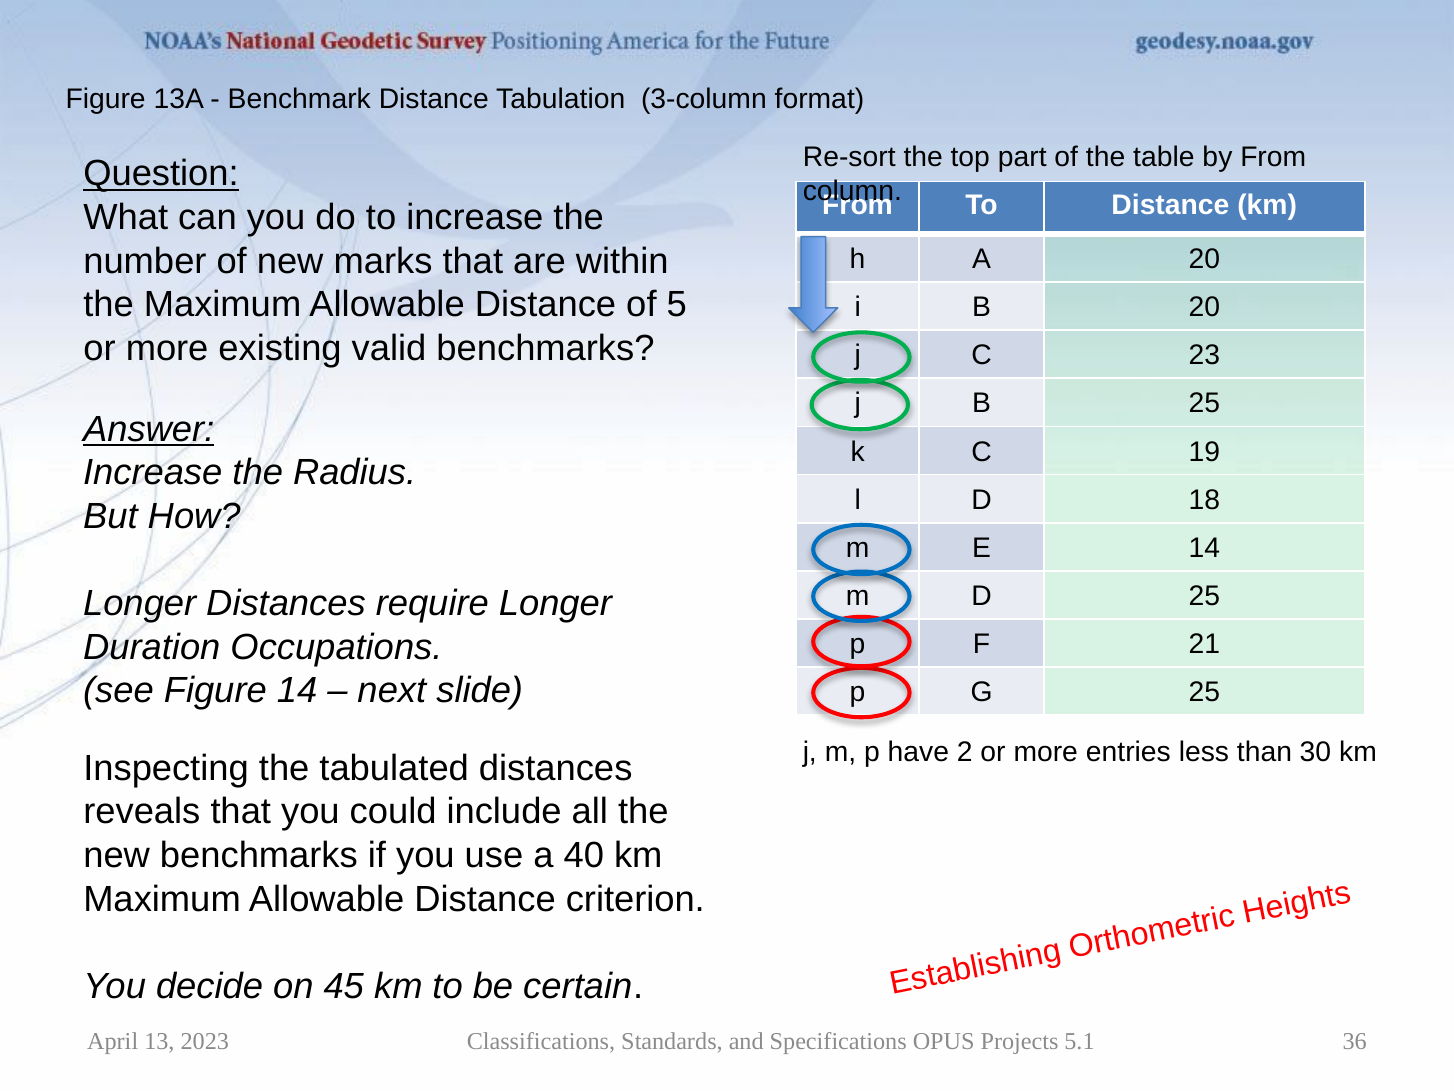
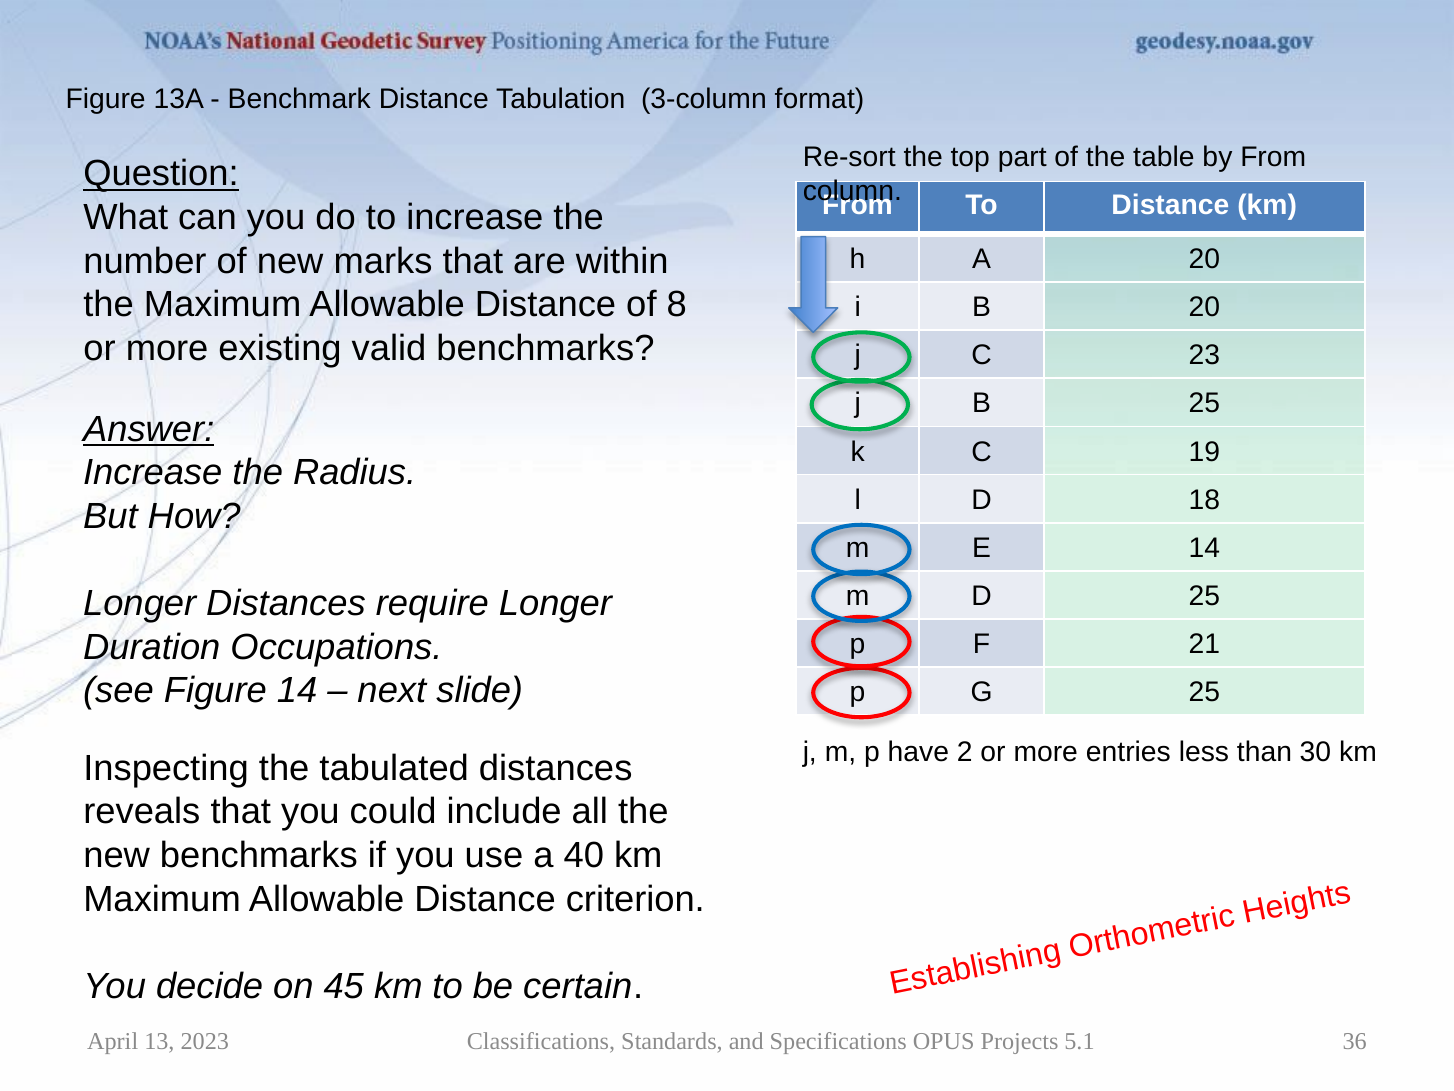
5: 5 -> 8 (677, 305)
